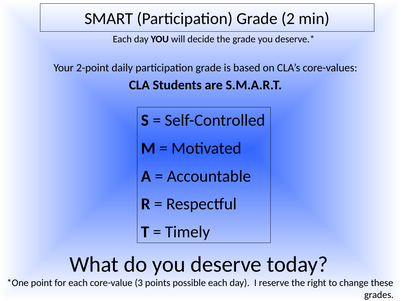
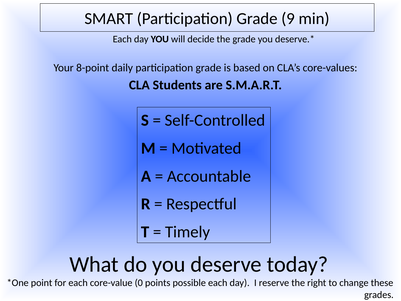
2: 2 -> 9 (288, 19)
2-point: 2-point -> 8-point (93, 68)
3: 3 -> 0 (139, 283)
